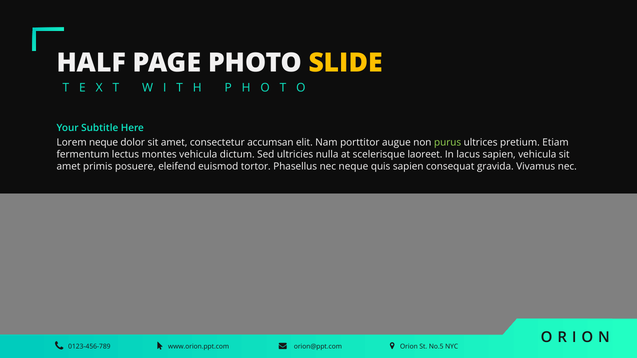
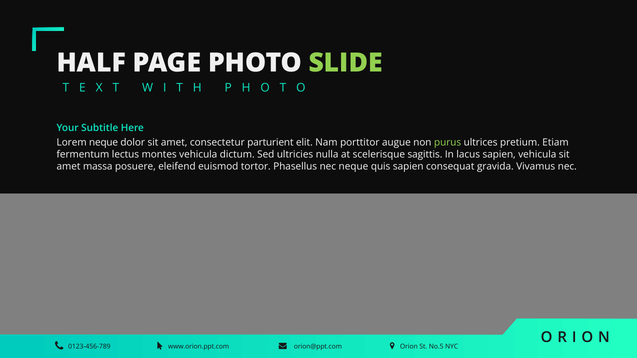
SLIDE colour: yellow -> light green (346, 63)
accumsan: accumsan -> parturient (270, 143)
laoreet: laoreet -> sagittis (425, 155)
primis: primis -> massa (98, 167)
